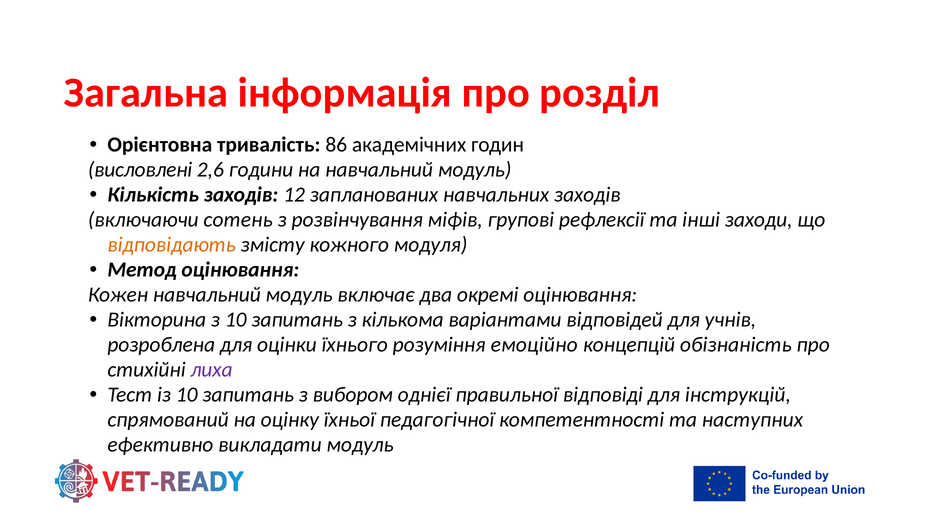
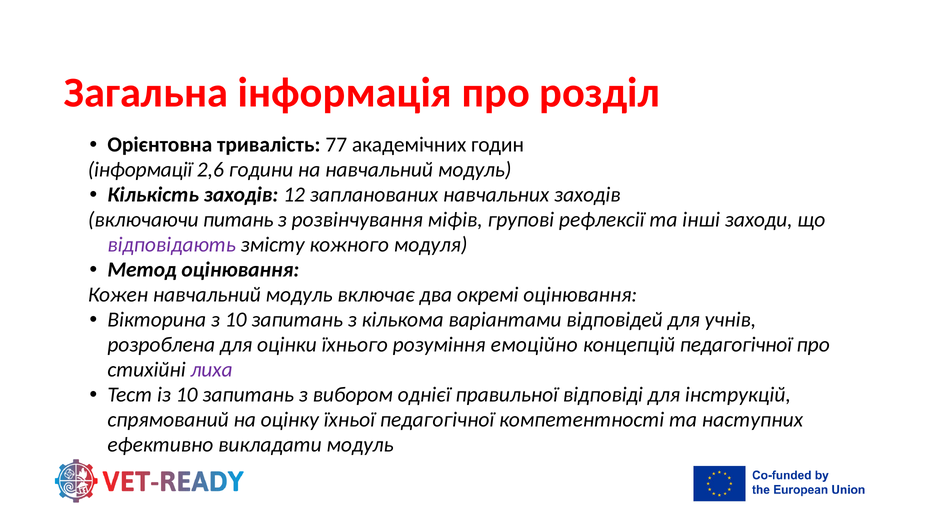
86: 86 -> 77 (336, 145)
висловлені: висловлені -> інформації (140, 170)
сотень: сотень -> питань (238, 220)
відповідають colour: orange -> purple (172, 245)
концепцій обізнаність: обізнаність -> педагогічної (736, 345)
